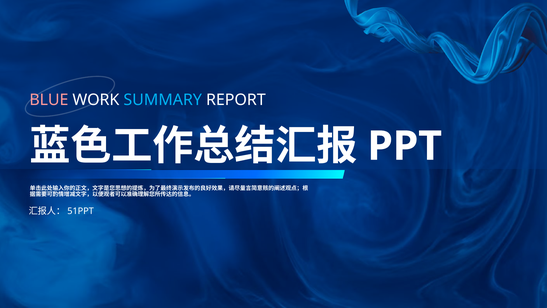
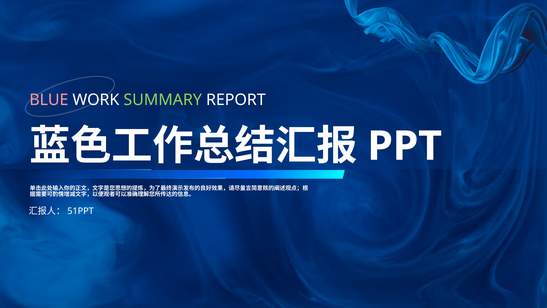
SUMMARY colour: light blue -> light green (163, 100)
